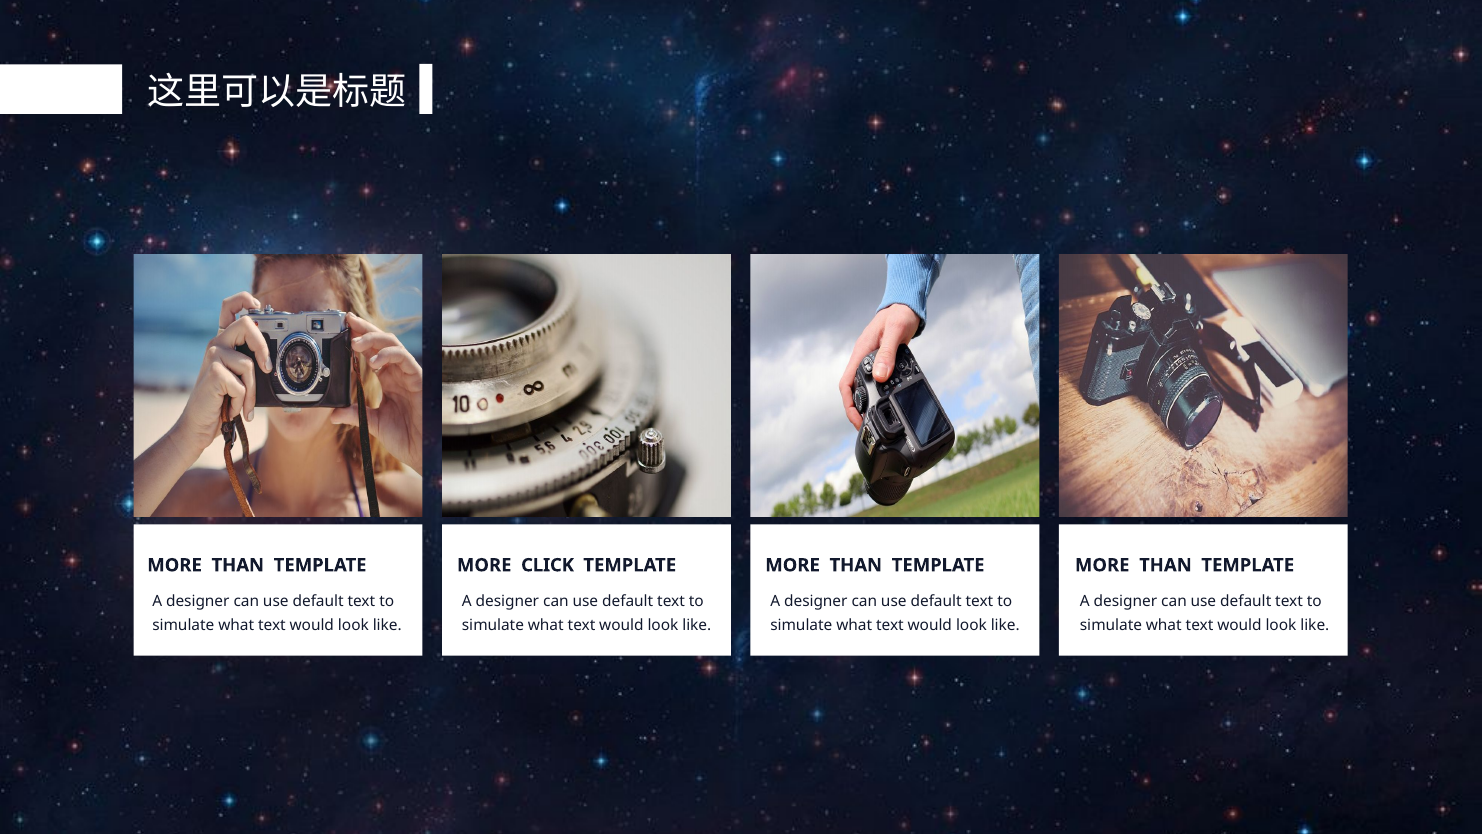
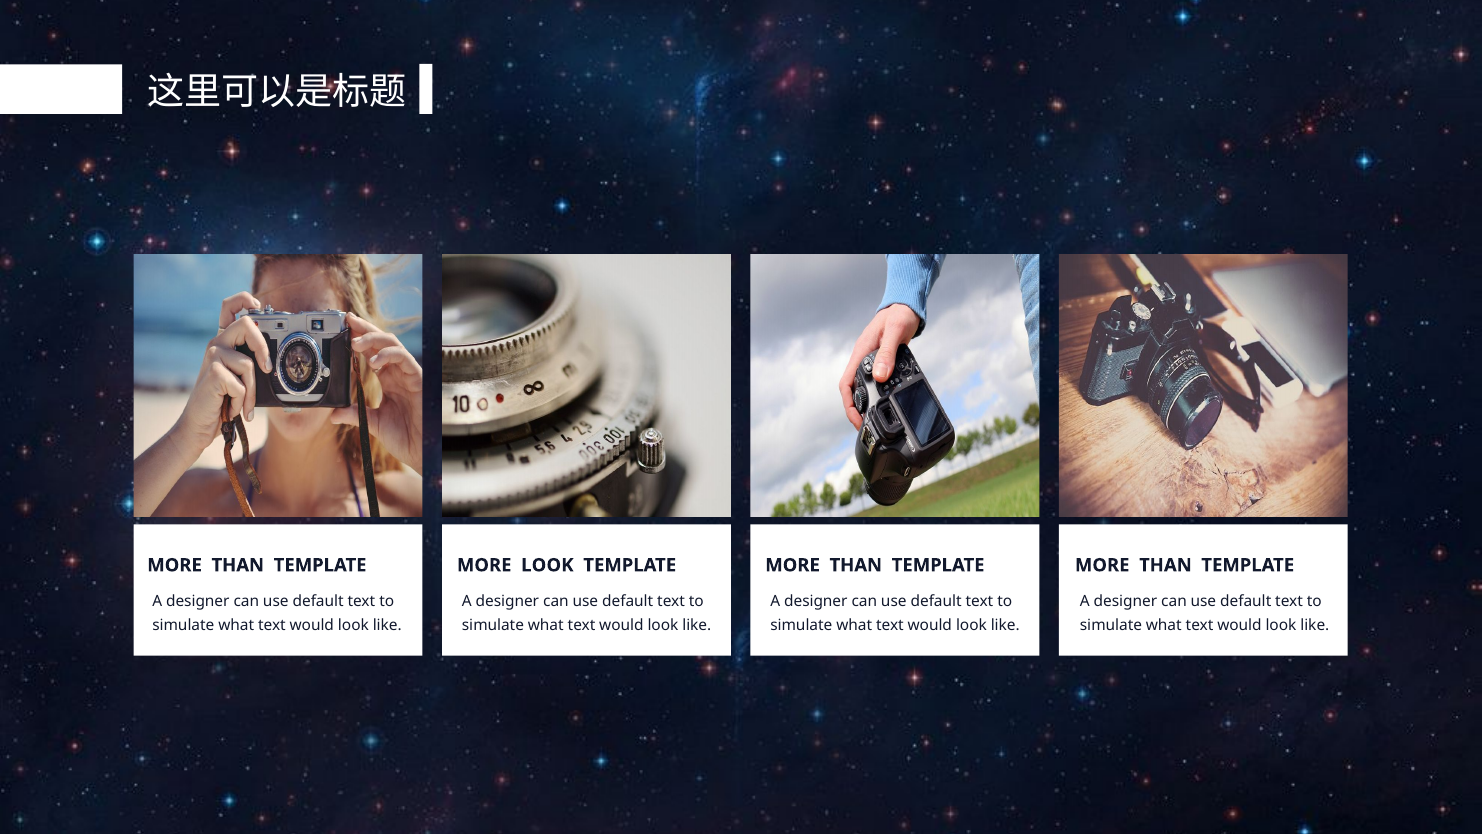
MORE CLICK: CLICK -> LOOK (547, 565)
